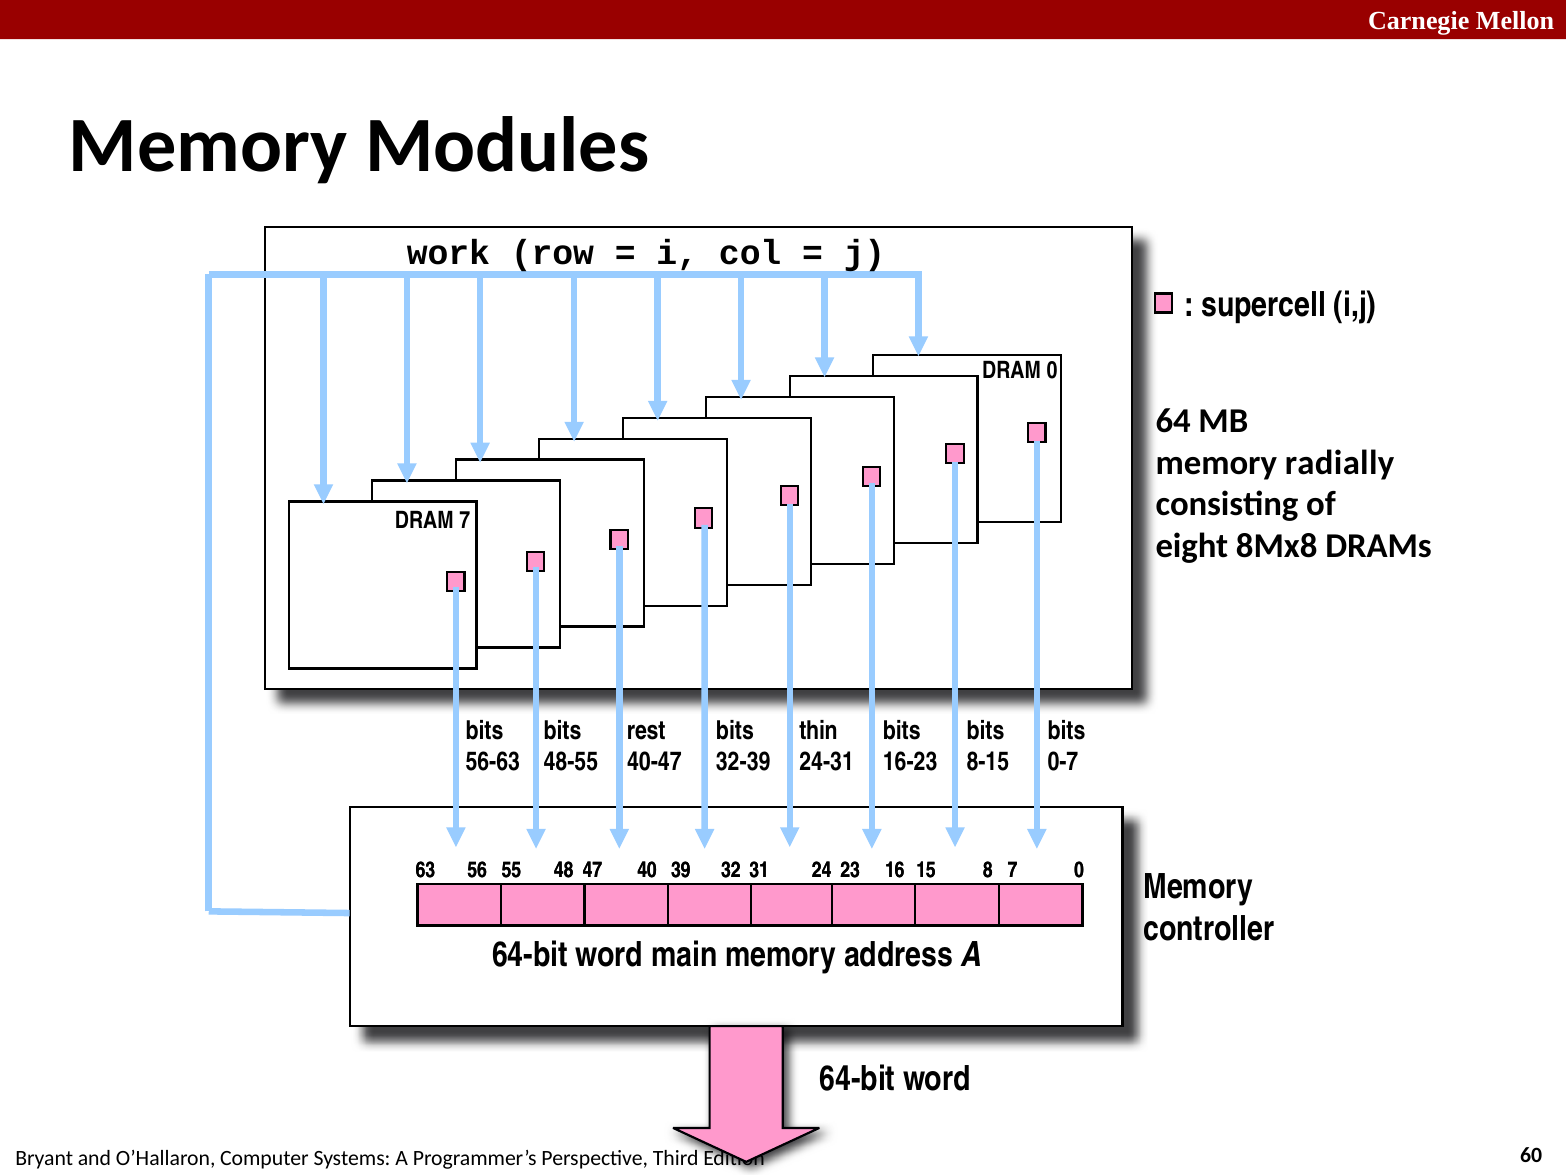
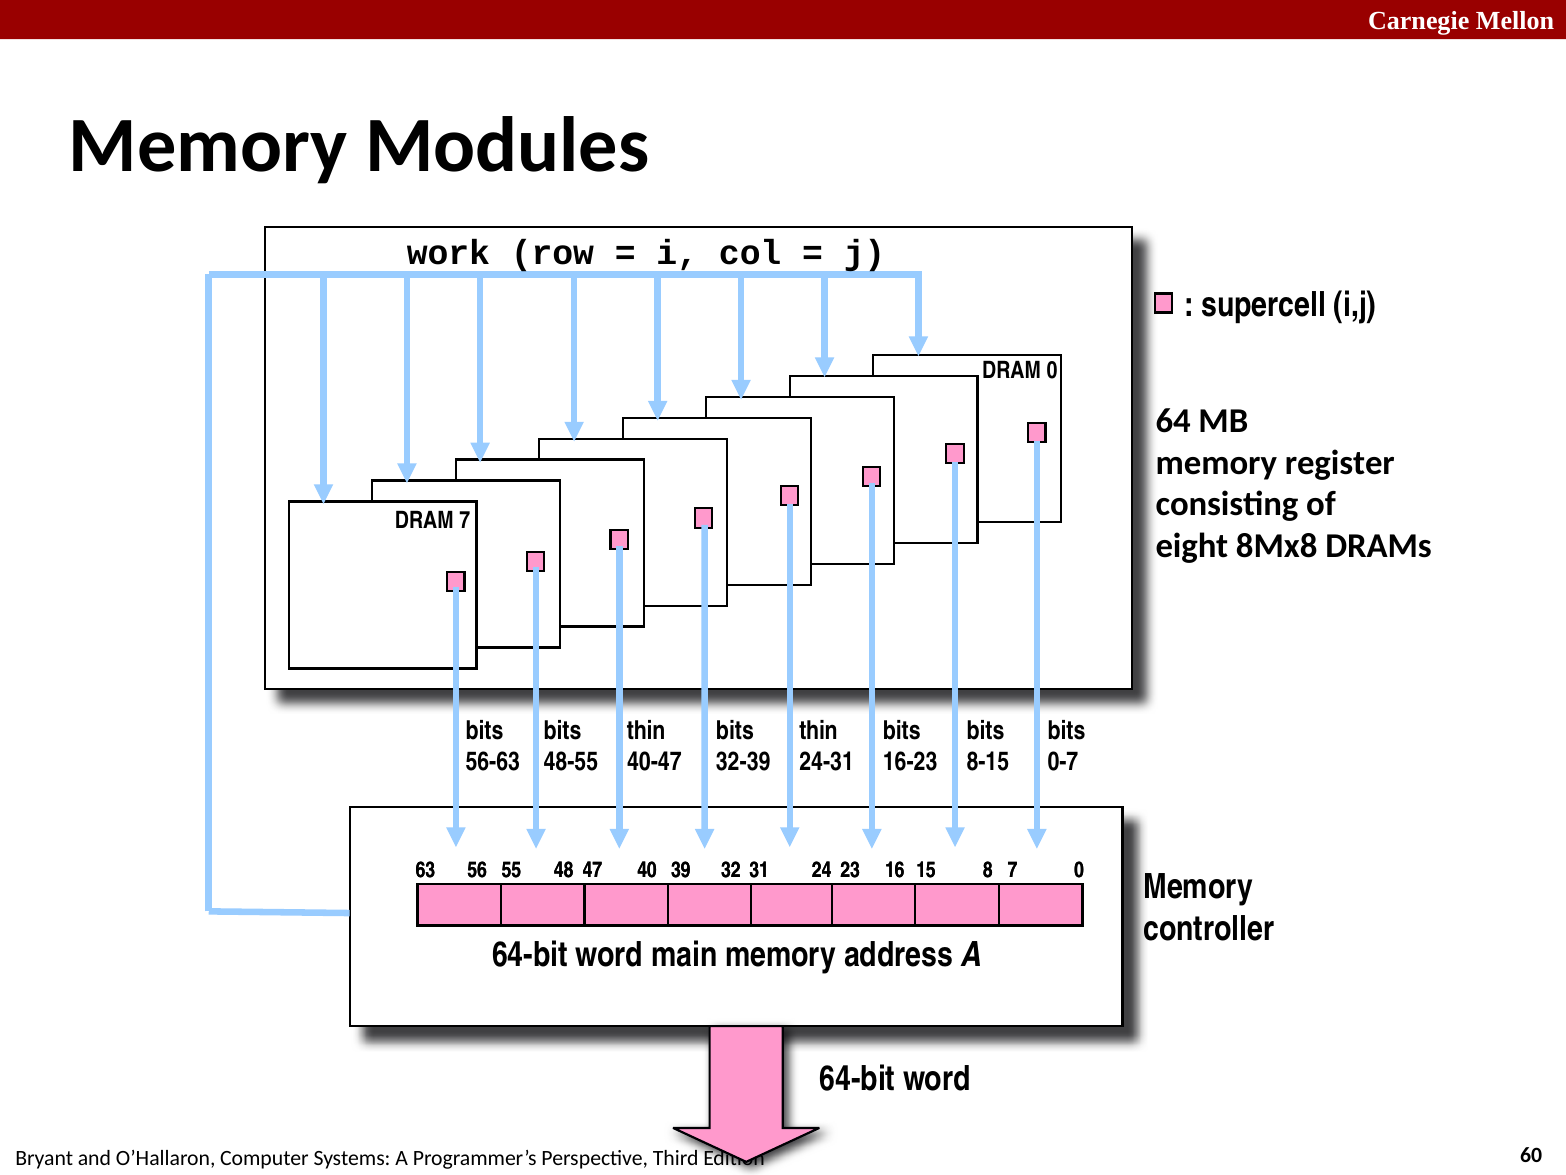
radially: radially -> register (1340, 463)
rest: rest -> thin (646, 730)
